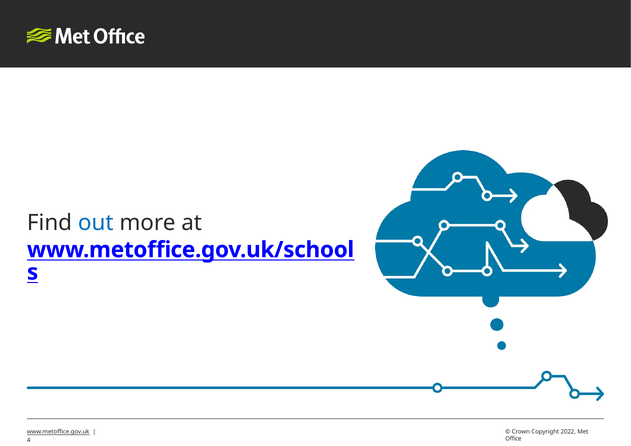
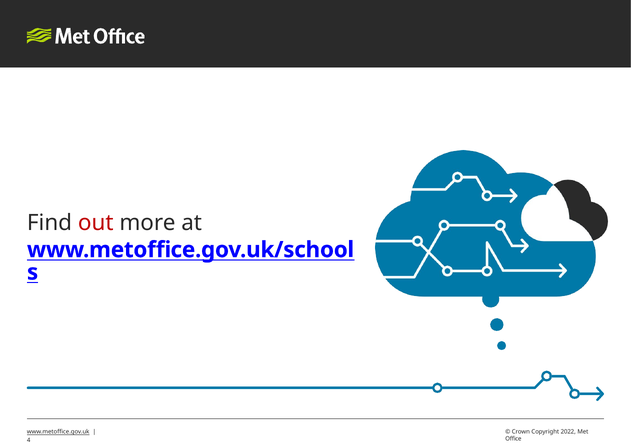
out colour: blue -> red (96, 223)
